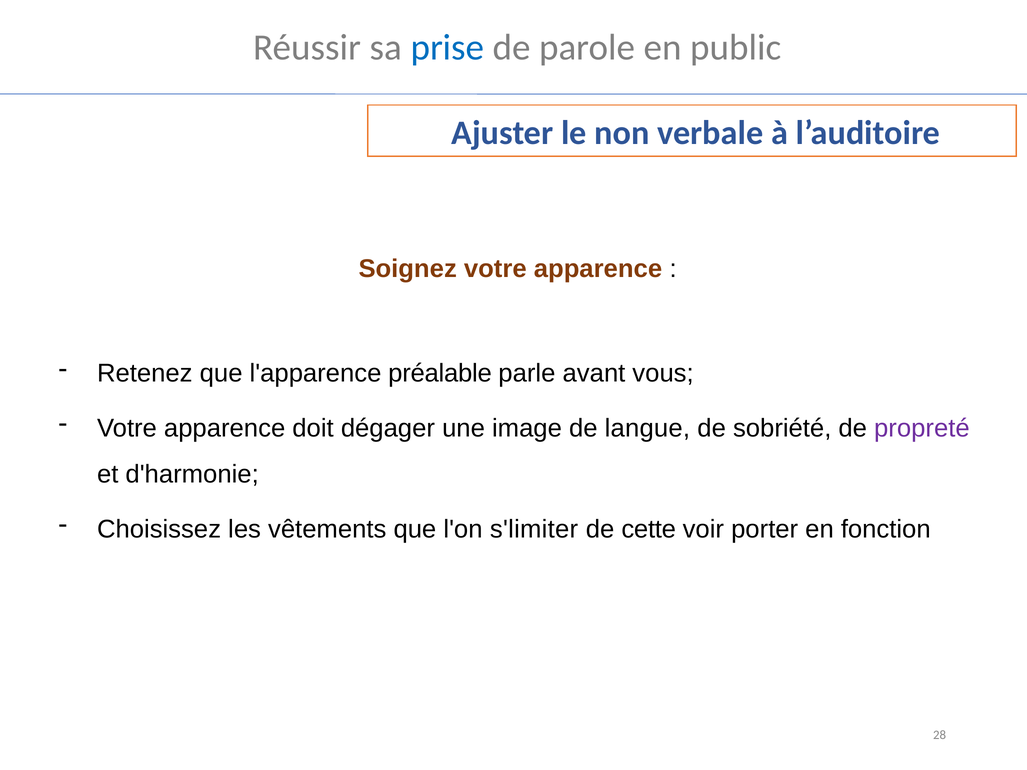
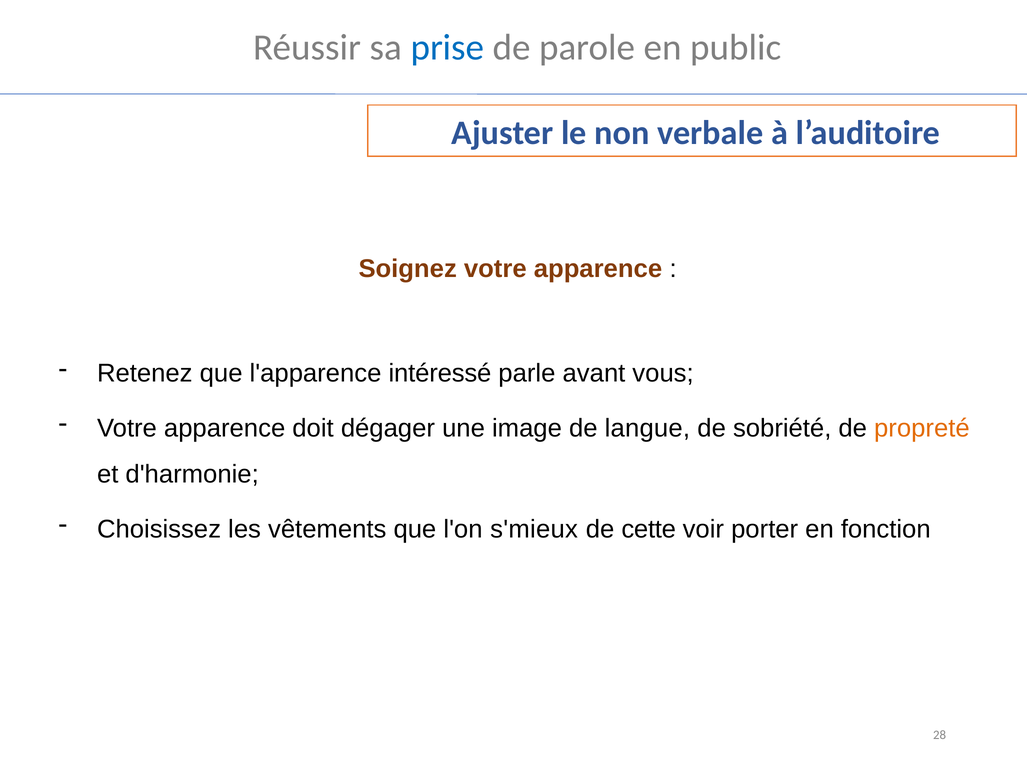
préalable: préalable -> intéressé (440, 373)
propreté colour: purple -> orange (922, 428)
s'limiter: s'limiter -> s'mieux (534, 529)
